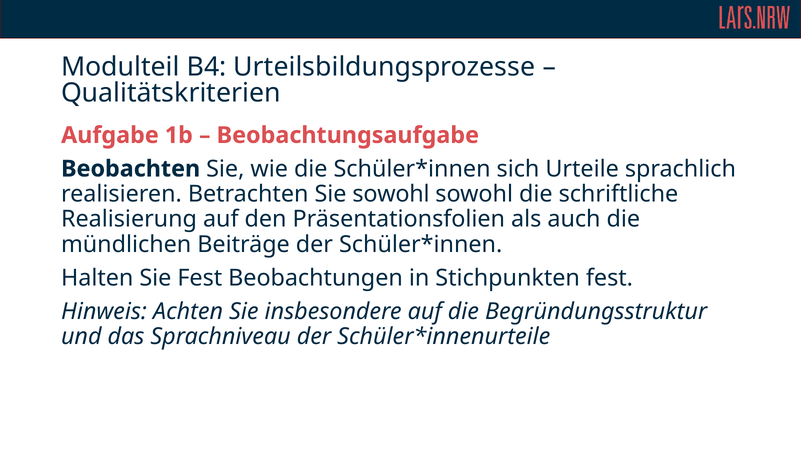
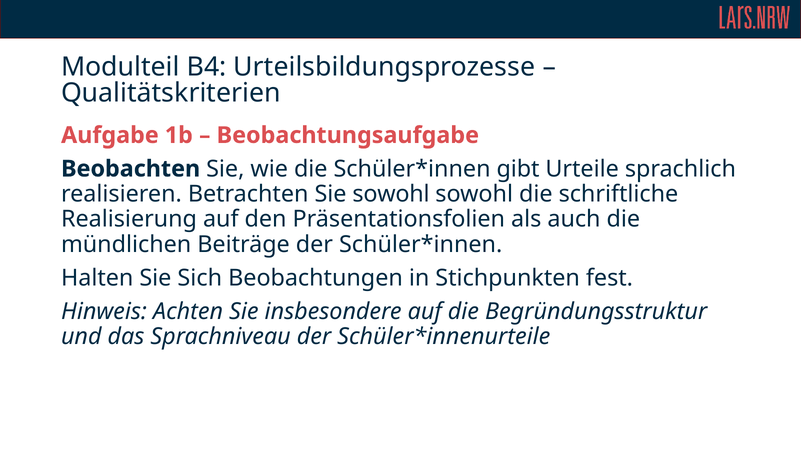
sich: sich -> gibt (518, 169)
Sie Fest: Fest -> Sich (200, 278)
